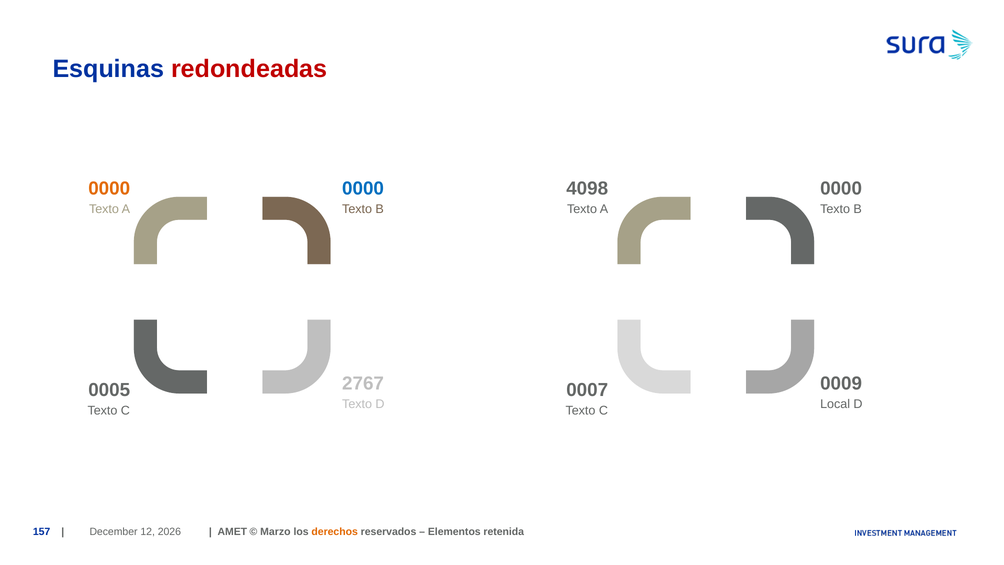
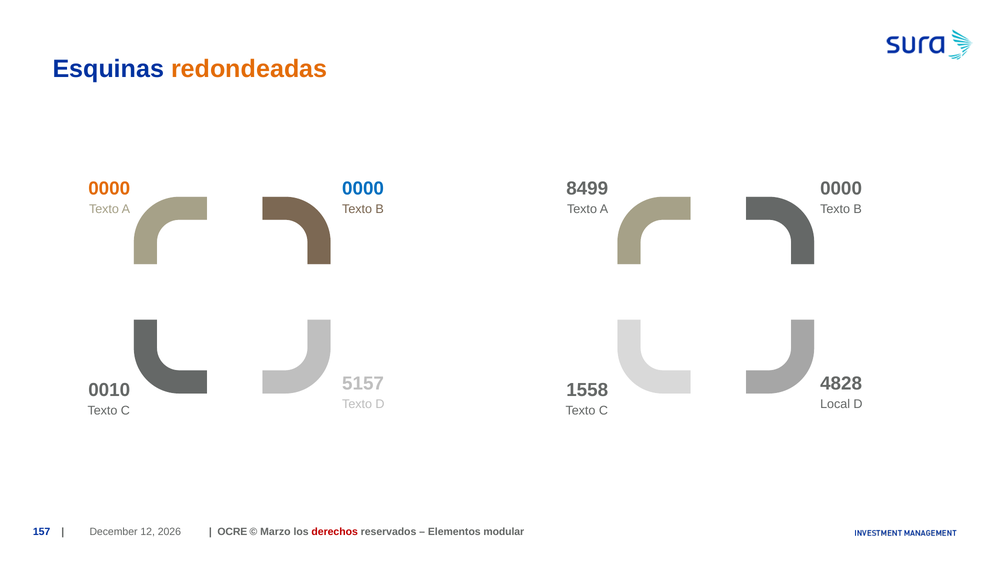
redondeadas colour: red -> orange (249, 69)
4098: 4098 -> 8499 (587, 188)
2767: 2767 -> 5157 (363, 383)
0009: 0009 -> 4828 (841, 383)
0005: 0005 -> 0010 (109, 390)
0007: 0007 -> 1558 (587, 390)
AMET: AMET -> OCRE (232, 532)
derechos colour: orange -> red (335, 532)
retenida: retenida -> modular (504, 532)
